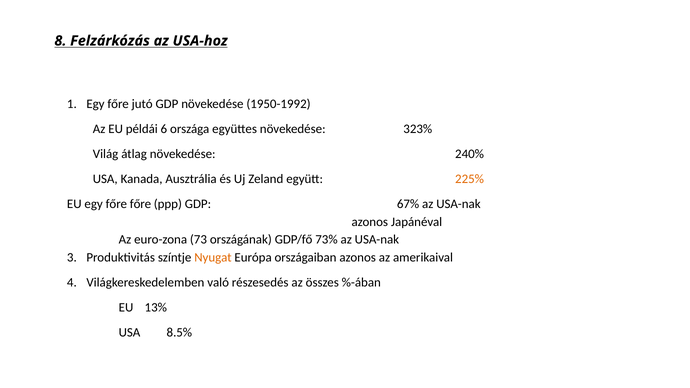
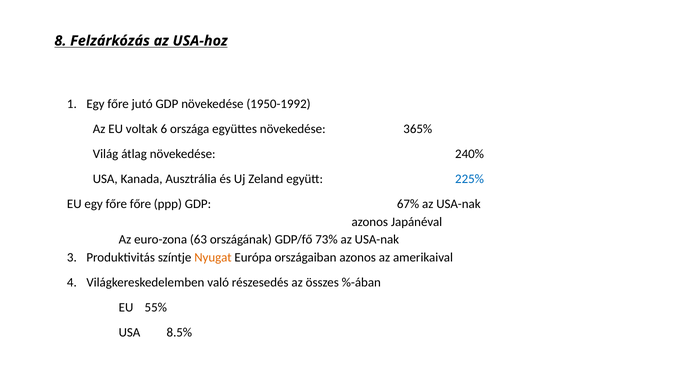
példái: példái -> voltak (142, 129)
323%: 323% -> 365% (418, 129)
225% colour: orange -> blue (470, 179)
73: 73 -> 63 (198, 240)
13%: 13% -> 55% (156, 308)
